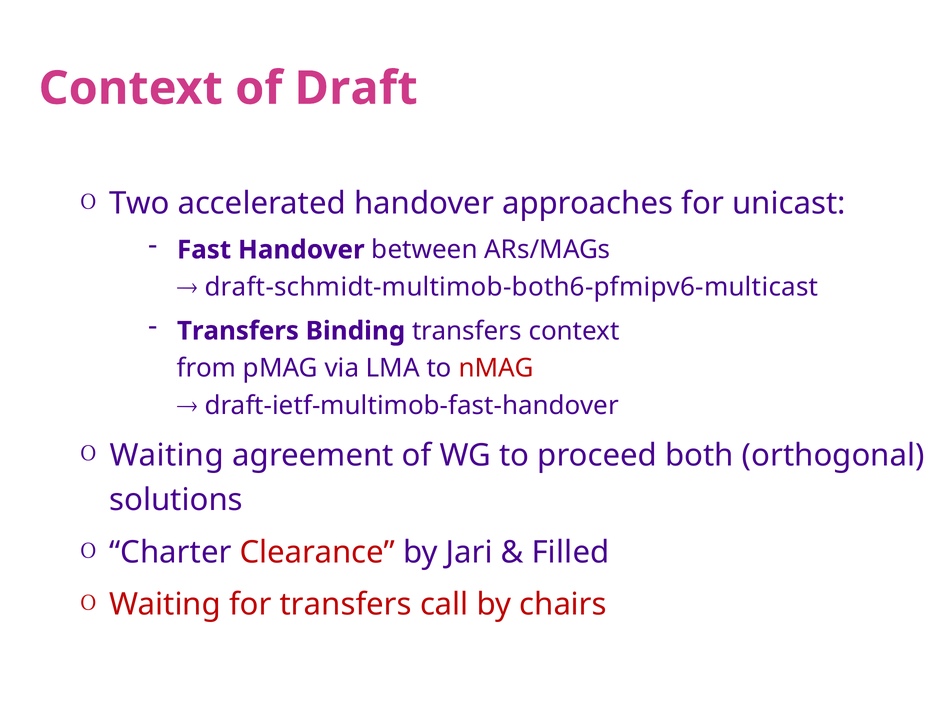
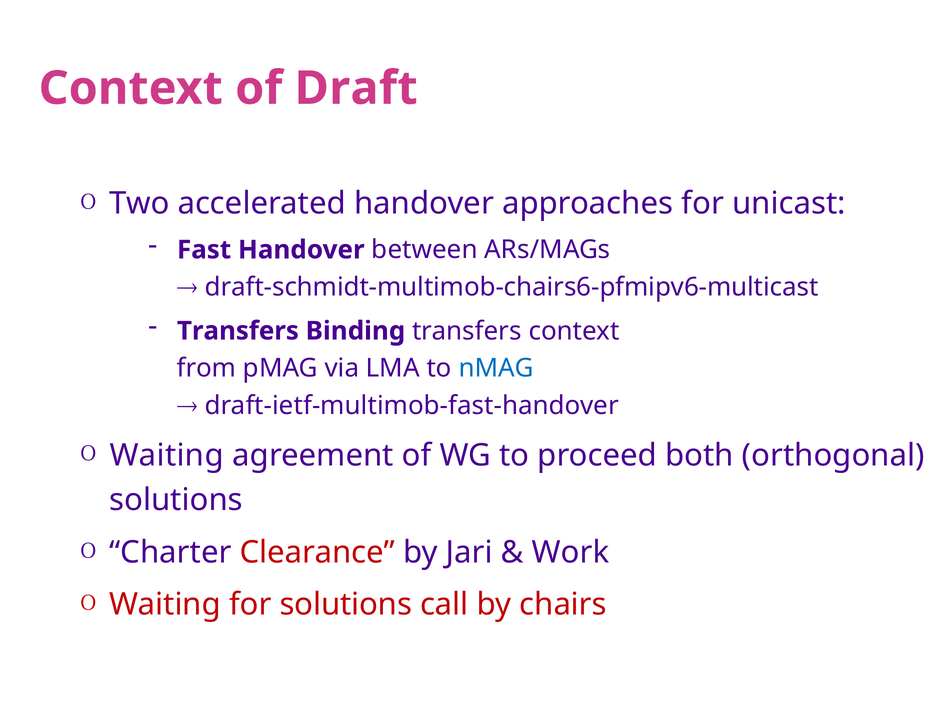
draft-schmidt-multimob-both6-pfmipv6-multicast: draft-schmidt-multimob-both6-pfmipv6-multicast -> draft-schmidt-multimob-chairs6-pfmipv6-multicast (512, 287)
nMAG colour: red -> blue (496, 368)
Filled: Filled -> Work (571, 552)
for transfers: transfers -> solutions (346, 605)
